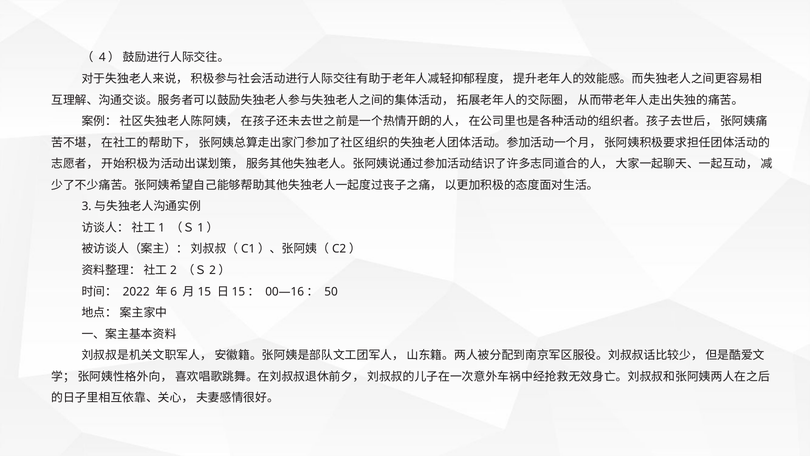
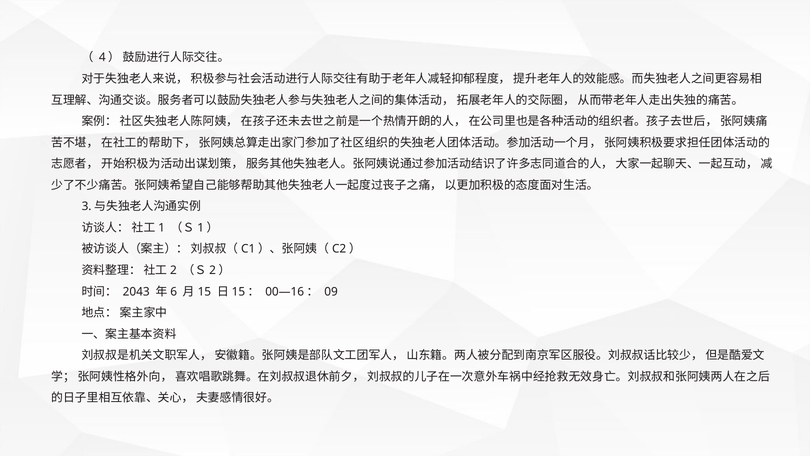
2022: 2022 -> 2043 (136, 291)
50: 50 -> 09 (331, 291)
